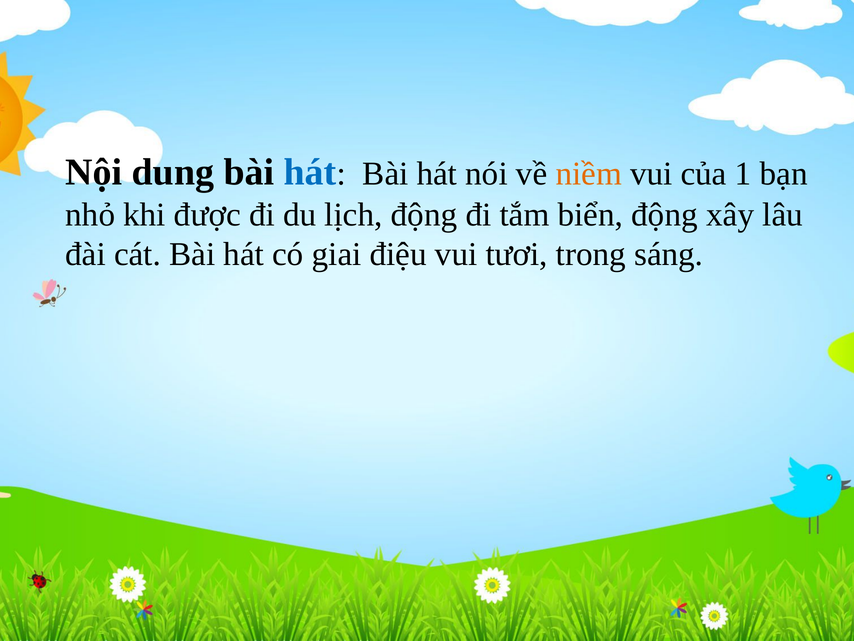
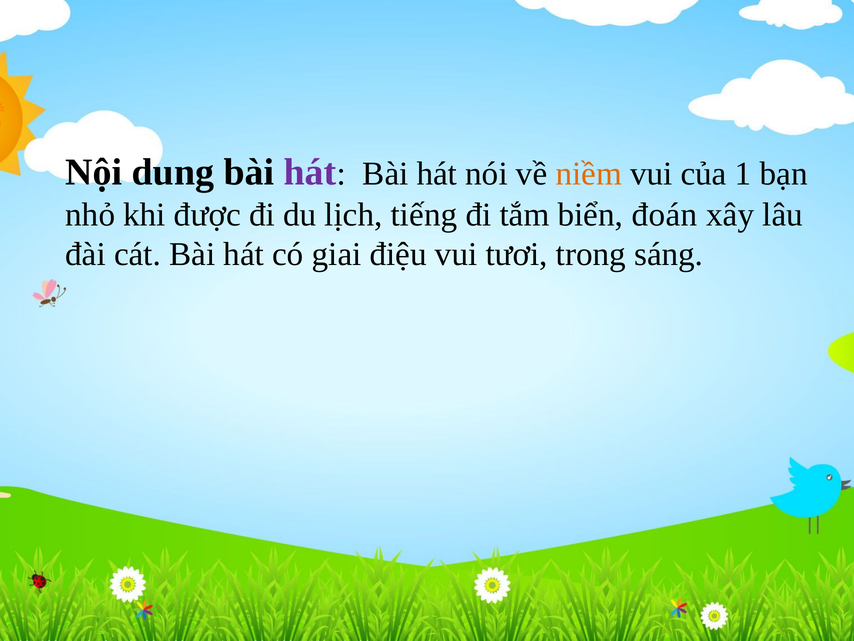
hát colour: blue -> purple (310, 172)
lịch động: động -> tiếng (424, 214)
biển động: động -> đoán (664, 214)
